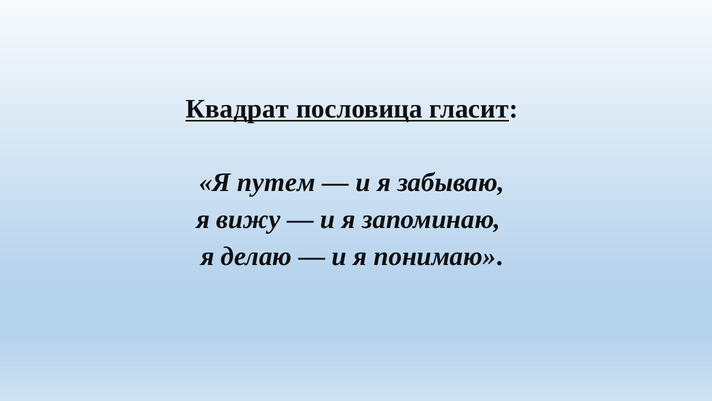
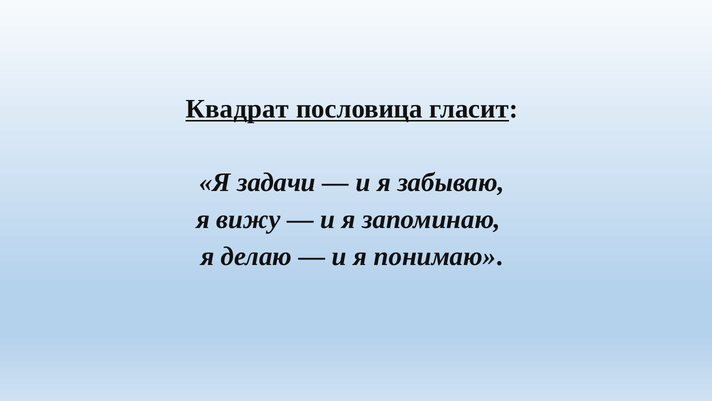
путем: путем -> задачи (277, 182)
